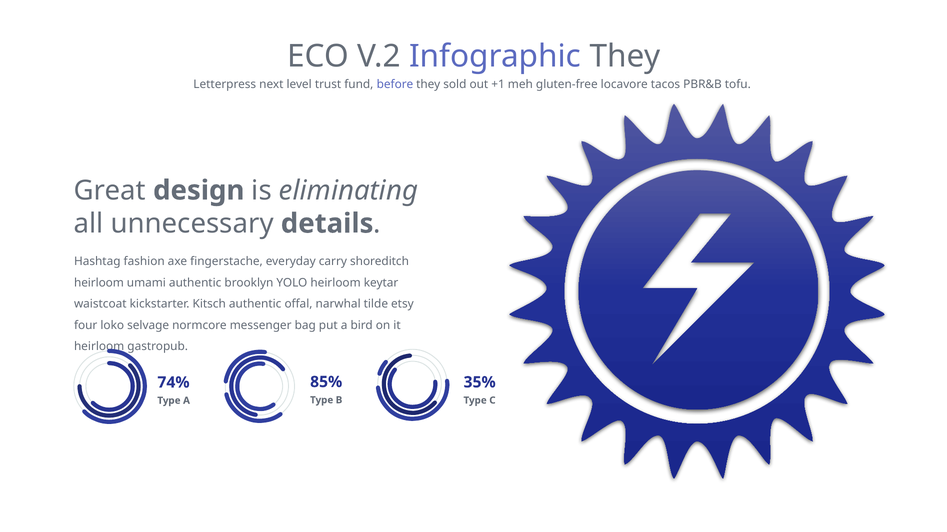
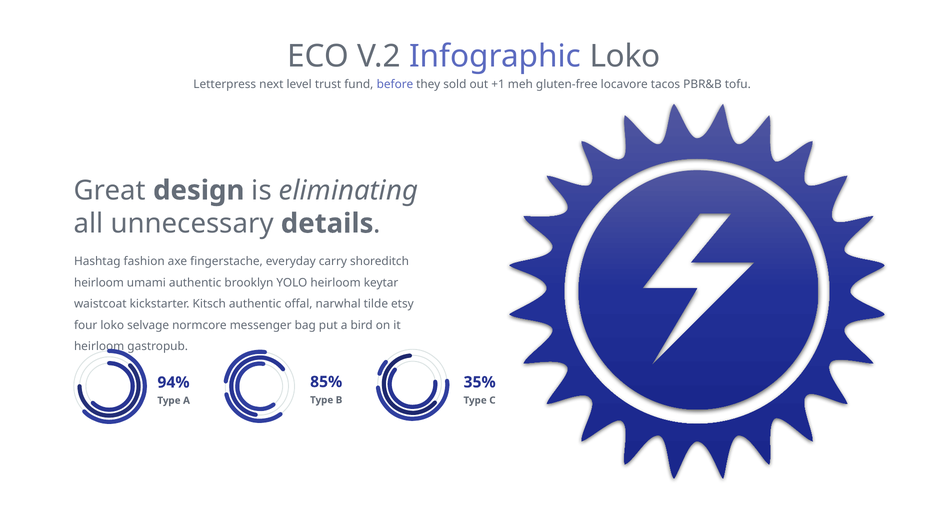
Infographic They: They -> Loko (625, 56)
74%: 74% -> 94% (173, 383)
